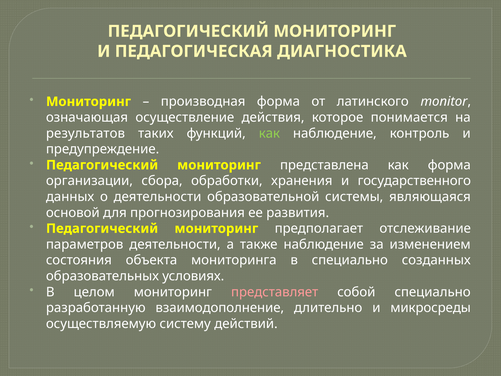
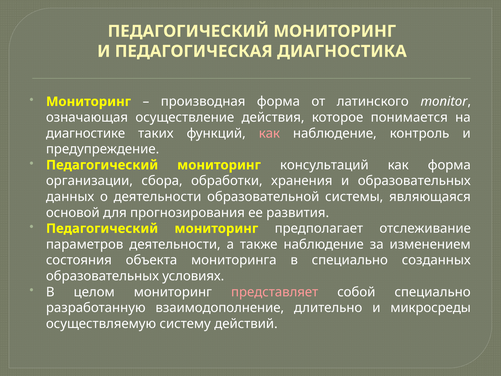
результатов: результатов -> диагностике (86, 133)
как colour: light green -> pink (269, 133)
представлена: представлена -> консультаций (324, 165)
и государственного: государственного -> образовательных (414, 181)
